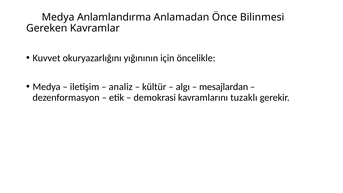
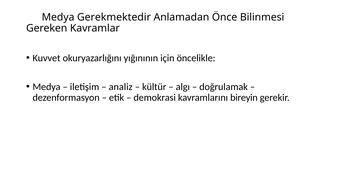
Anlamlandırma: Anlamlandırma -> Gerekmektedir (114, 17)
mesajlardan: mesajlardan -> doğrulamak (224, 87)
tuzaklı: tuzaklı -> bireyin (244, 97)
